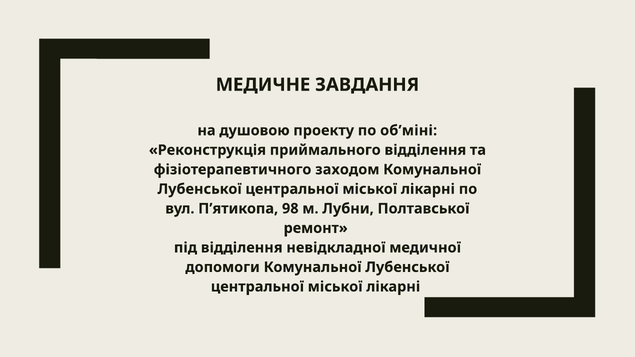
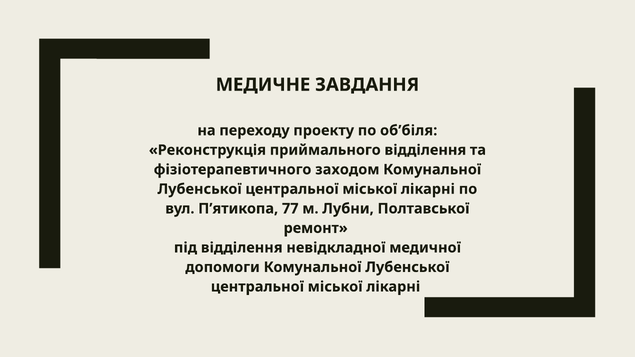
душовою: душовою -> переходу (254, 131)
об’міні: об’міні -> об’біля (409, 131)
98: 98 -> 77 (290, 209)
